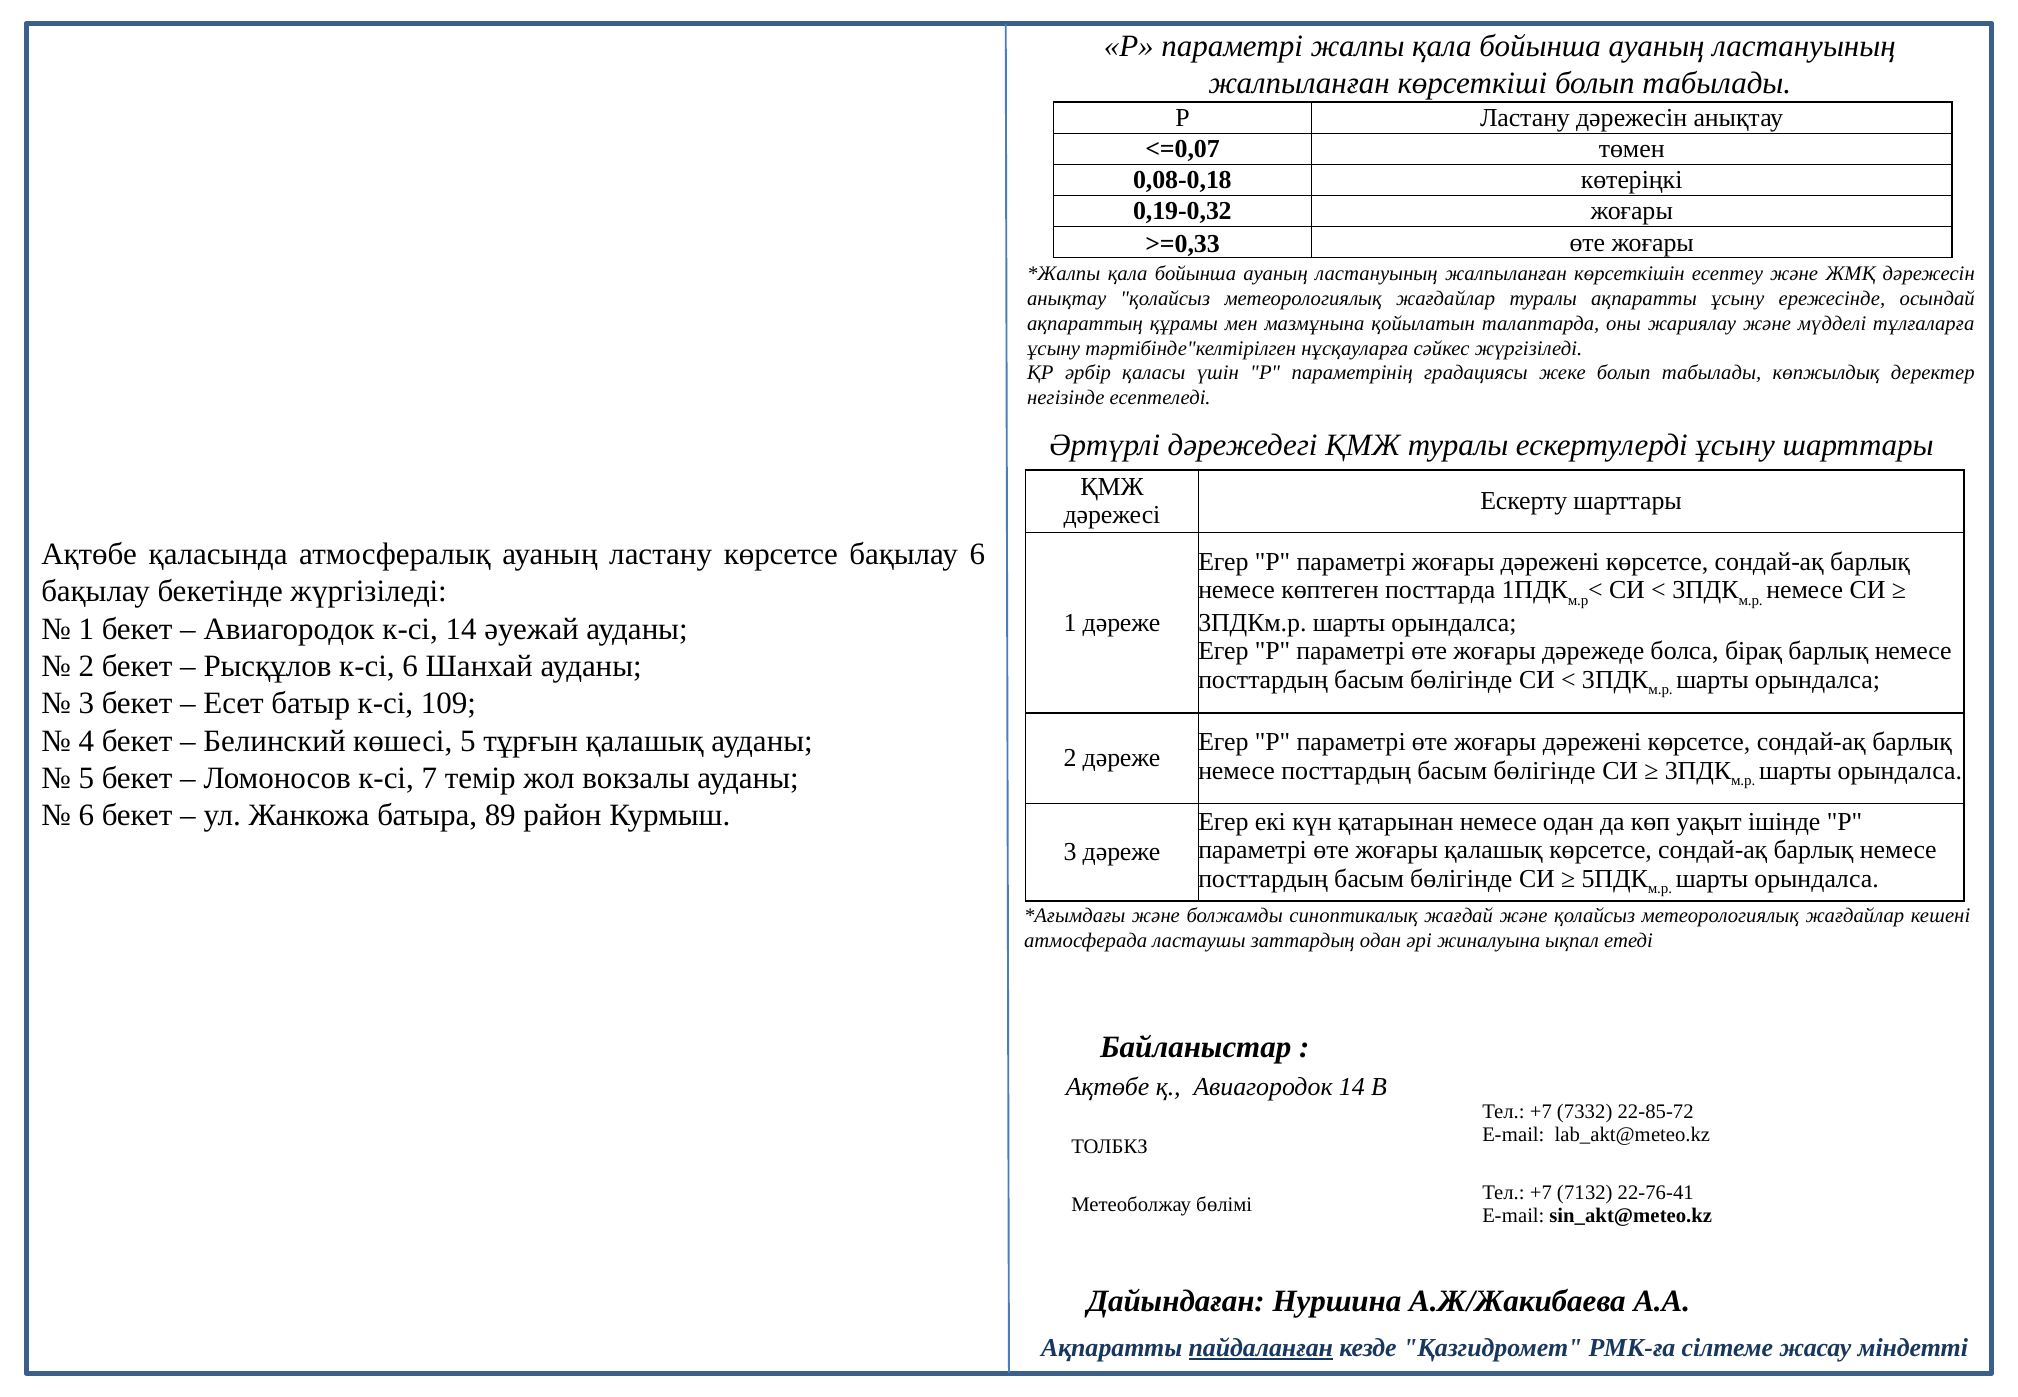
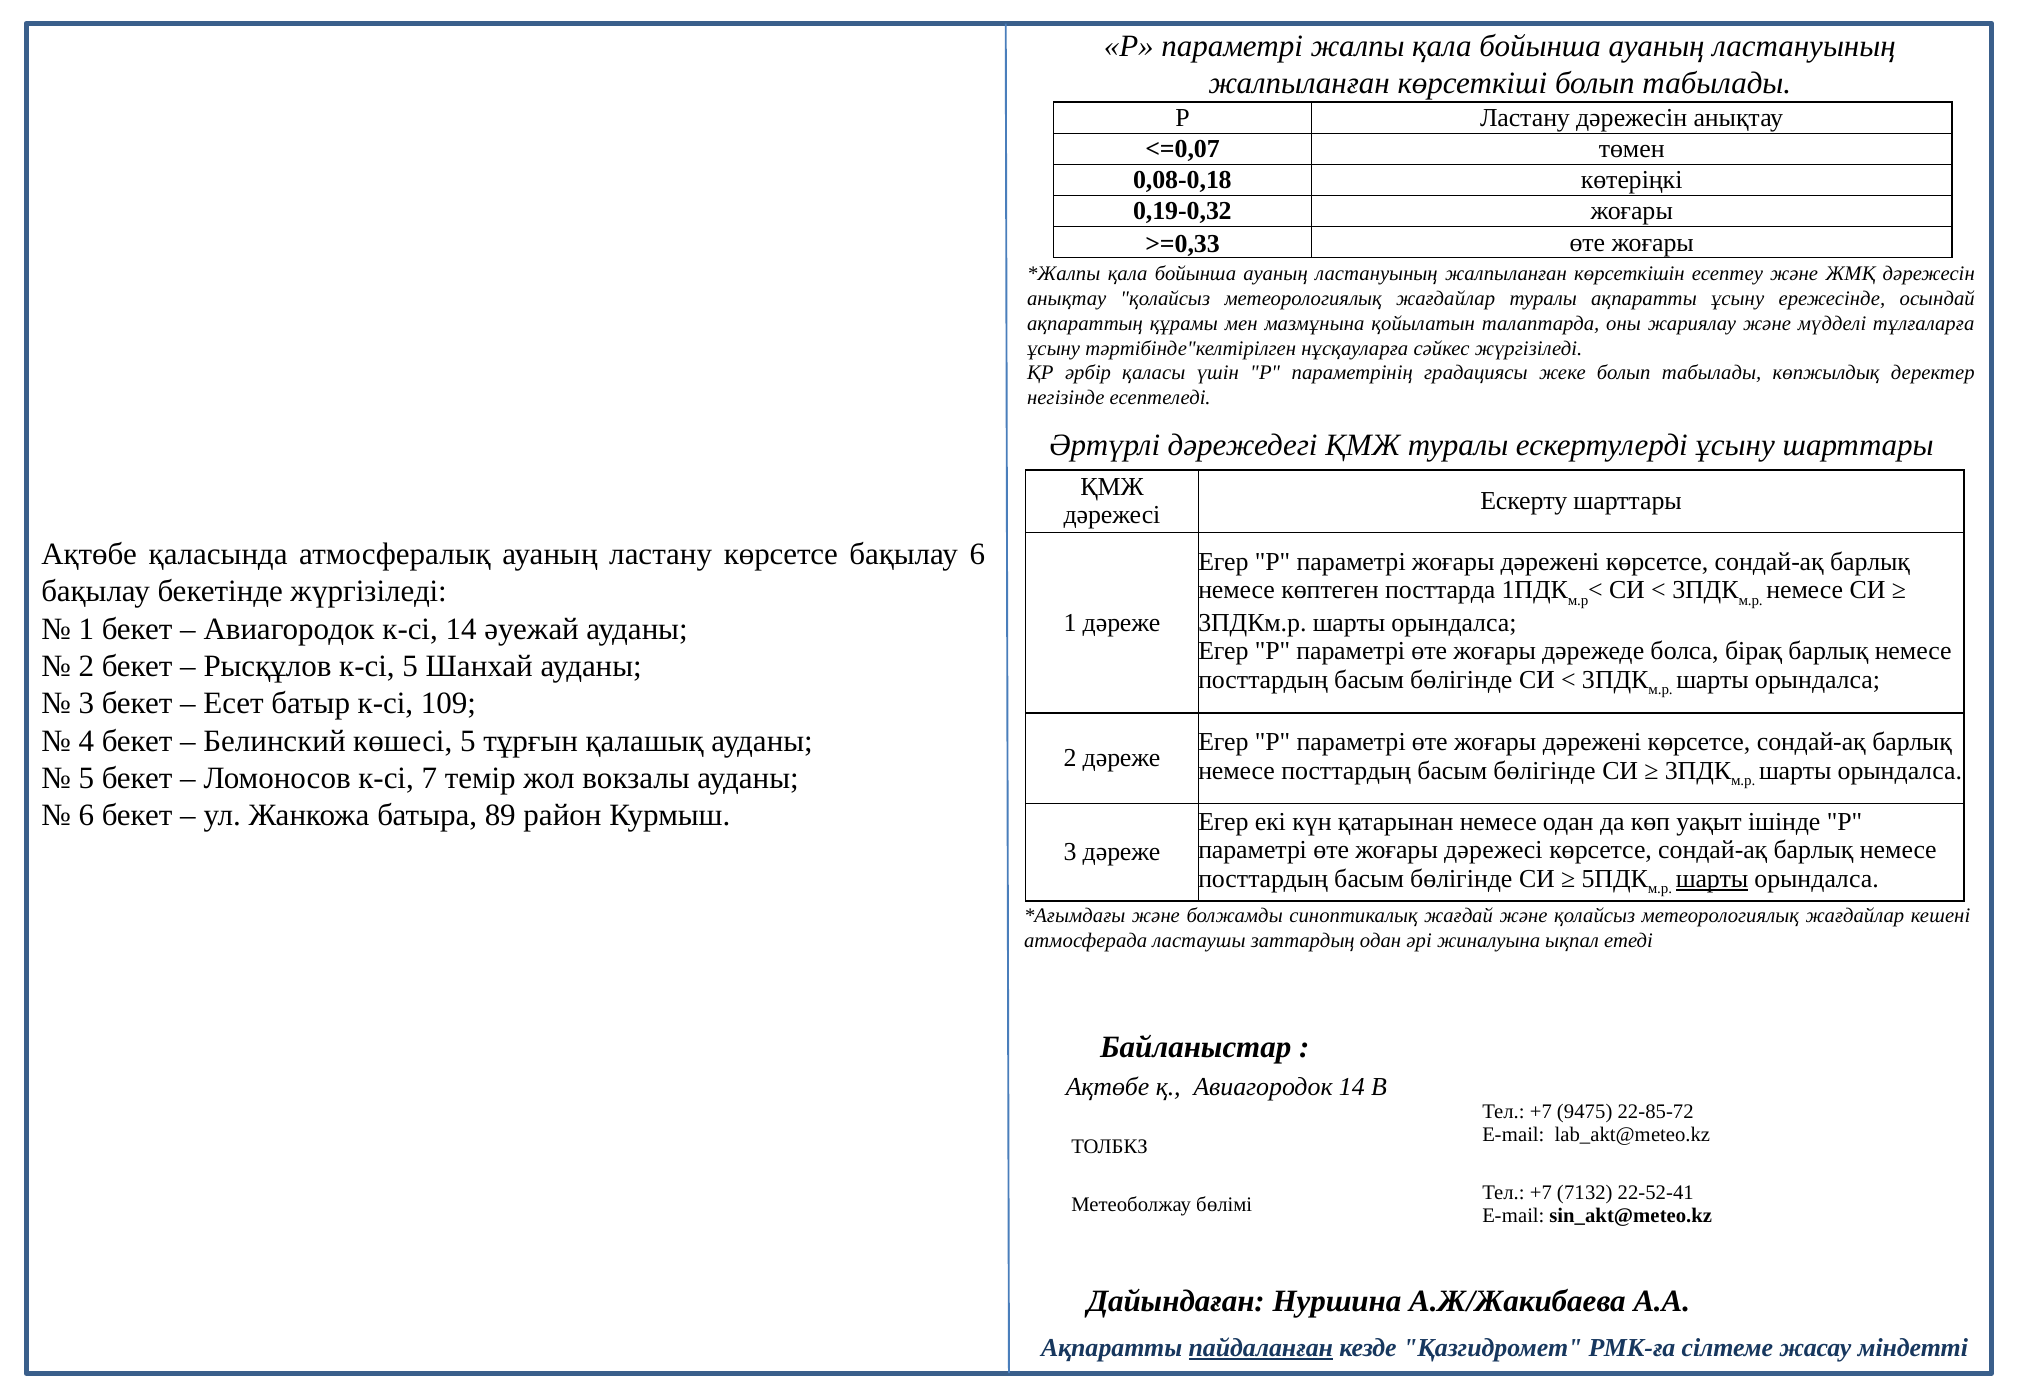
к-сі 6: 6 -> 5 (410, 666)
жоғары қалашық: қалашық -> дәрежесі (1493, 850)
шарты underline: none -> present (1712, 879)
7332: 7332 -> 9475 (1585, 1112)
22-76-41: 22-76-41 -> 22-52-41 (1656, 1193)
